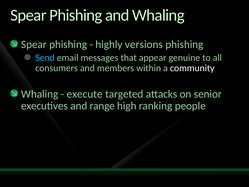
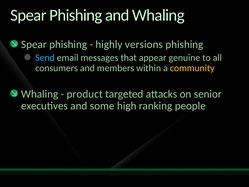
community colour: white -> yellow (192, 68)
execute: execute -> product (85, 94)
range: range -> some (102, 106)
